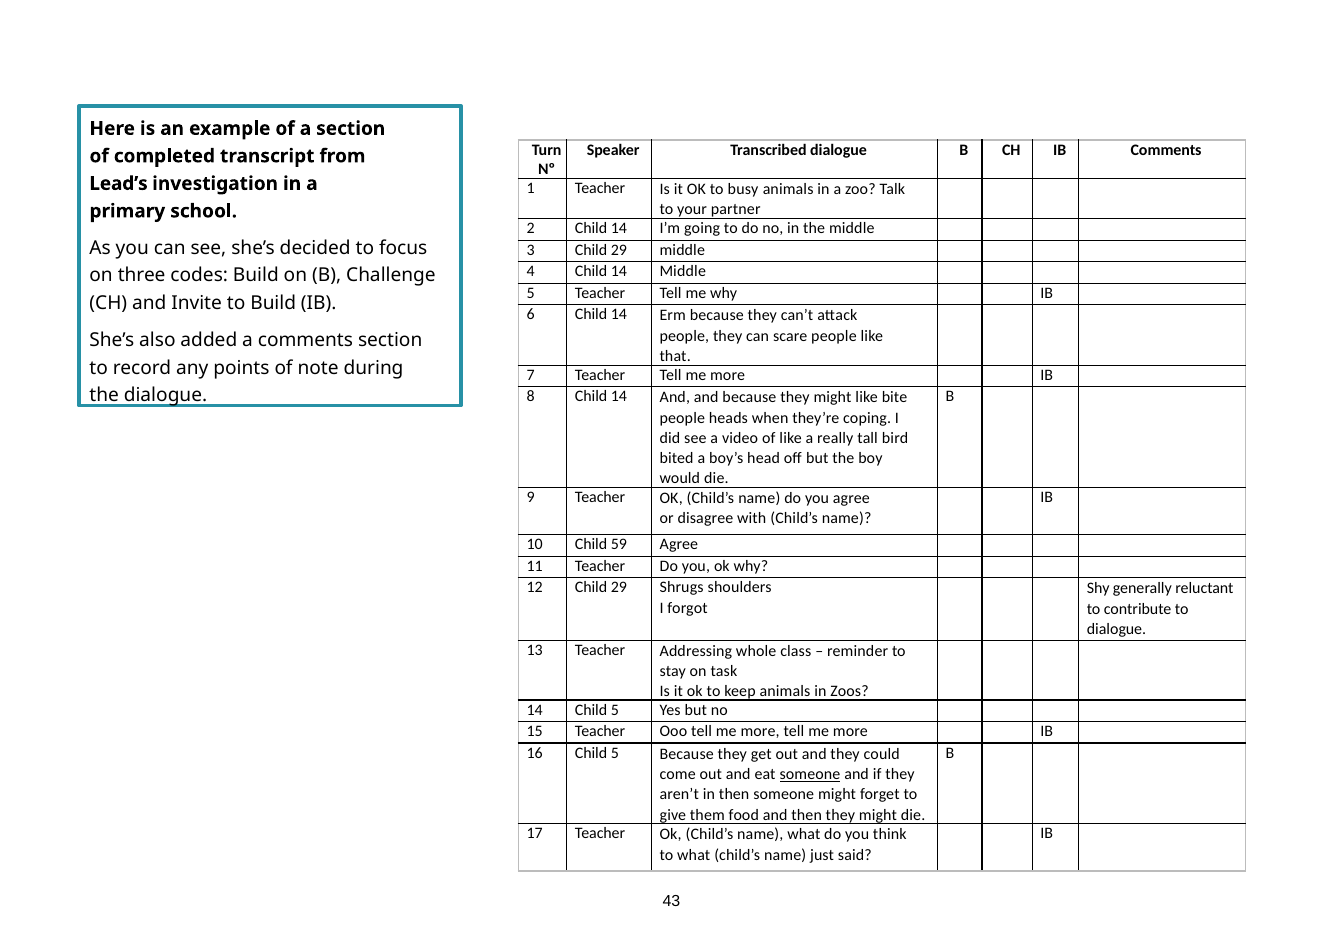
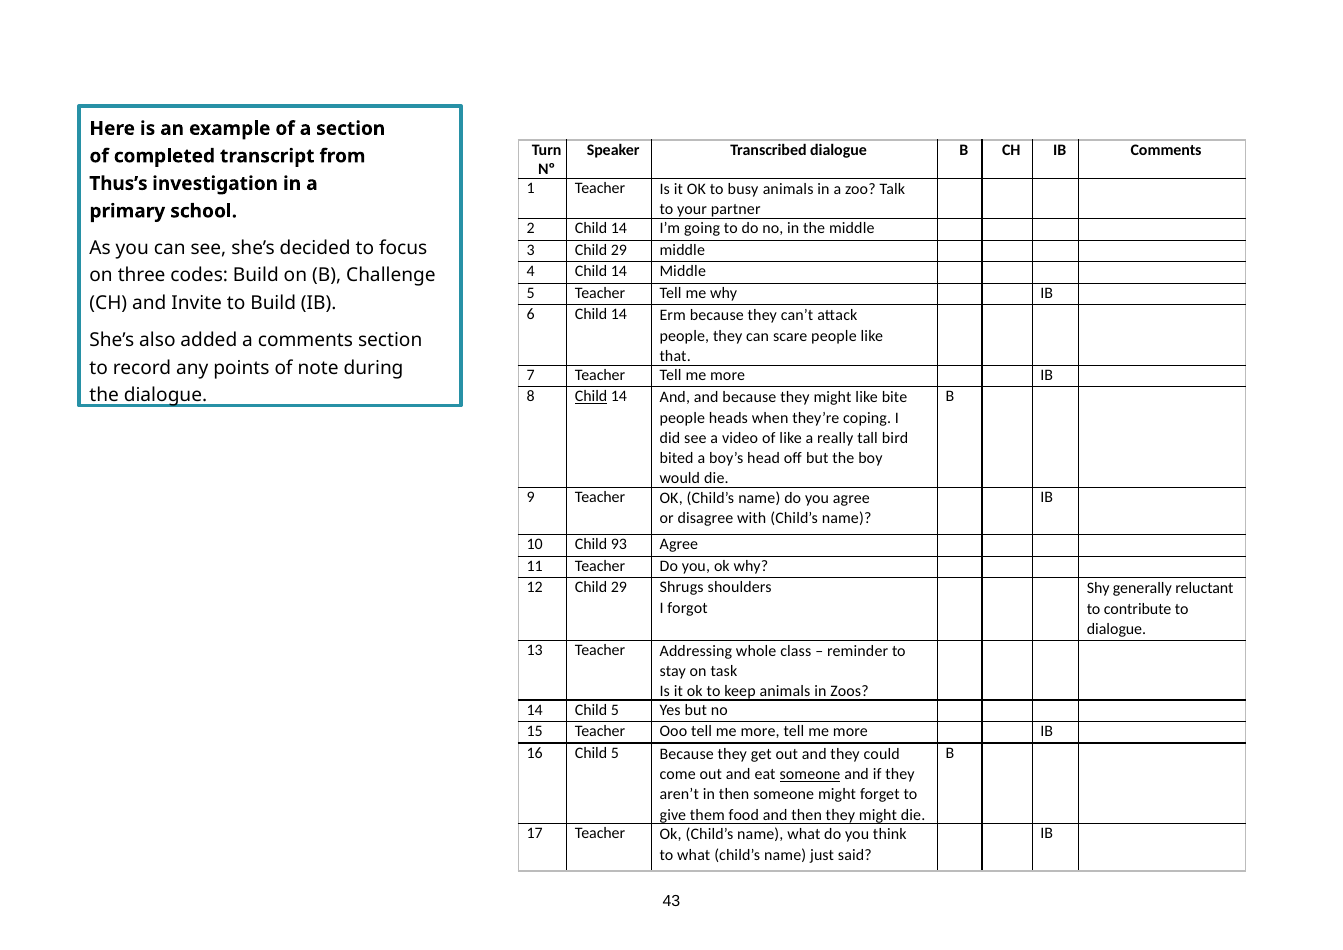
Lead’s: Lead’s -> Thus’s (118, 184)
Child underline: none -> present (591, 396)
59: 59 -> 93 (619, 544)
